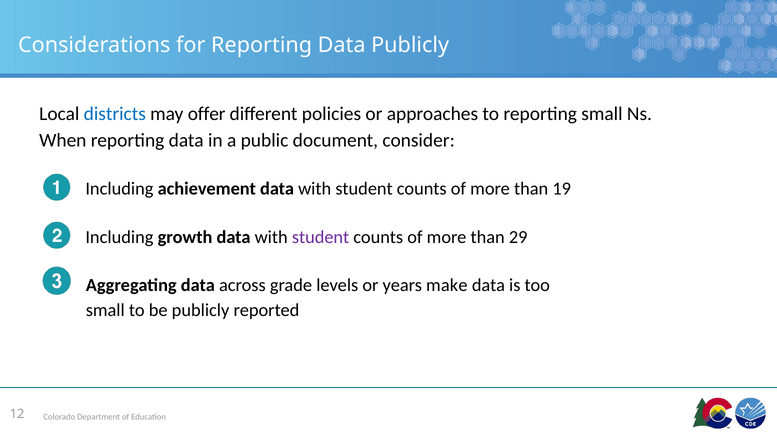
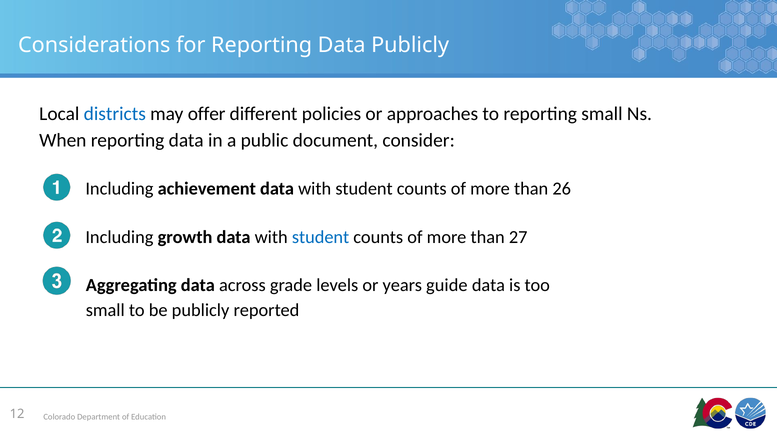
19: 19 -> 26 (562, 189)
student colour: purple -> blue (321, 237)
29: 29 -> 27 (518, 237)
make: make -> guide (447, 285)
